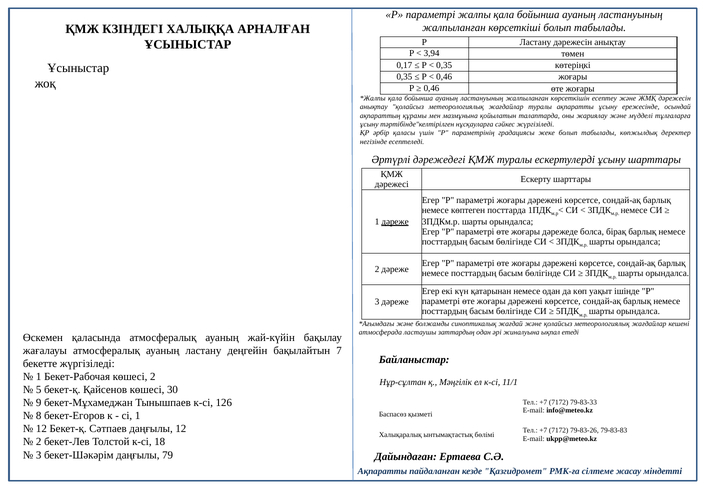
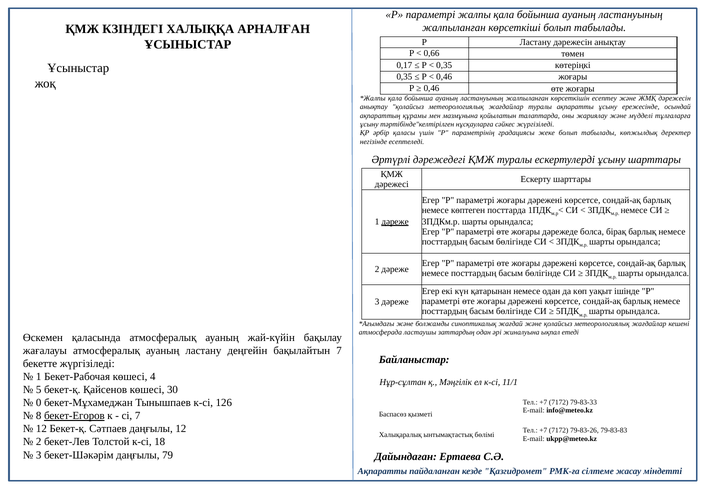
3,94: 3,94 -> 0,66 (432, 53)
көшесі 2: 2 -> 4 (153, 376)
9: 9 -> 0 (39, 403)
бекет-Егоров underline: none -> present (74, 416)
сі 1: 1 -> 7 (138, 416)
